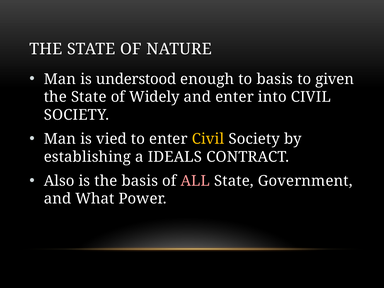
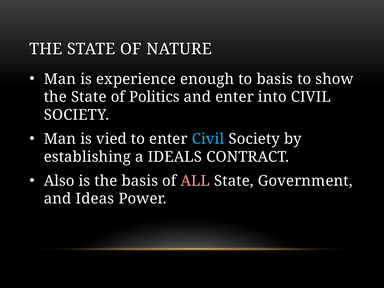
understood: understood -> experience (136, 79)
given: given -> show (335, 79)
Widely: Widely -> Politics (154, 97)
Civil colour: yellow -> light blue (208, 139)
What: What -> Ideas (95, 199)
